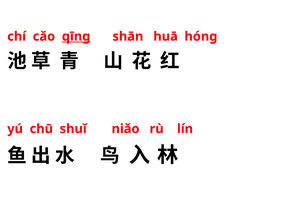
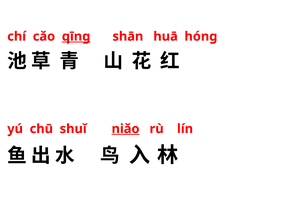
niǎo underline: none -> present (126, 129)
